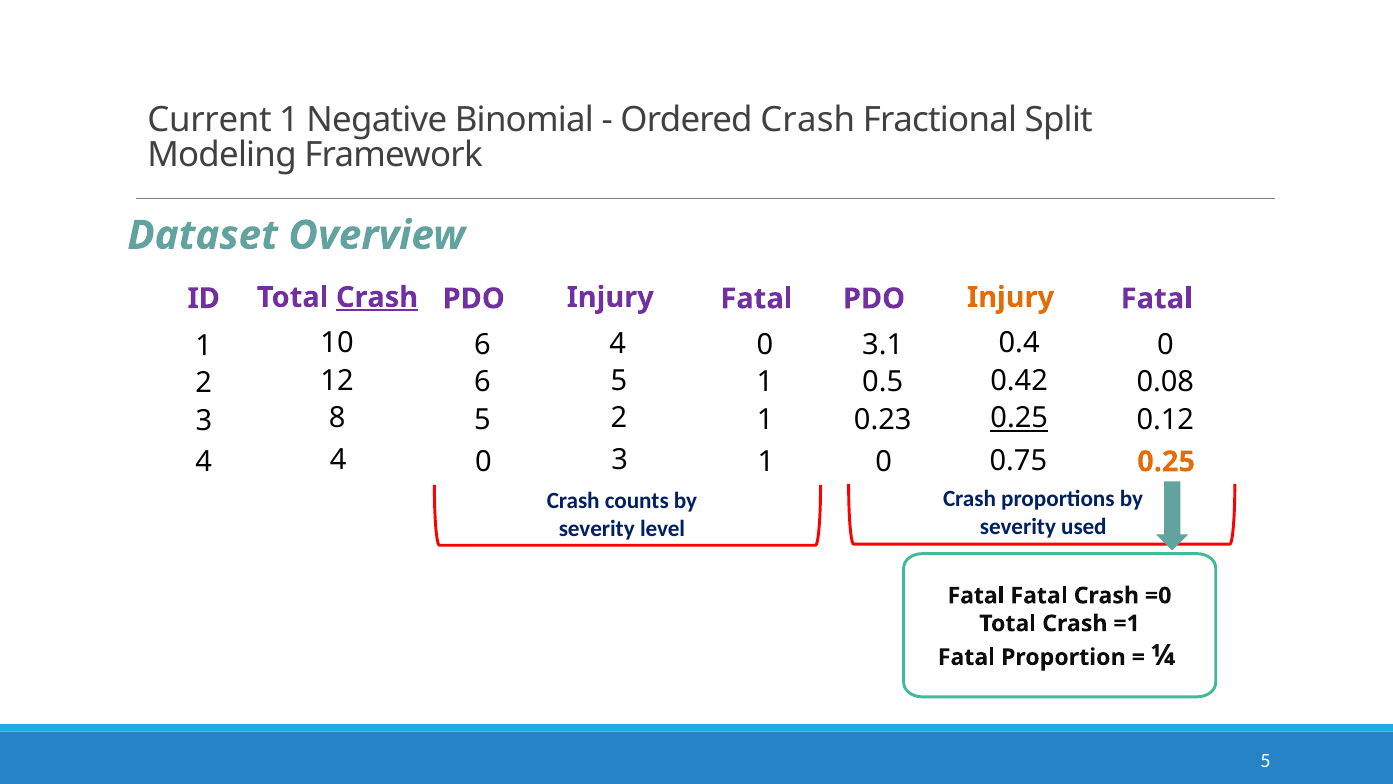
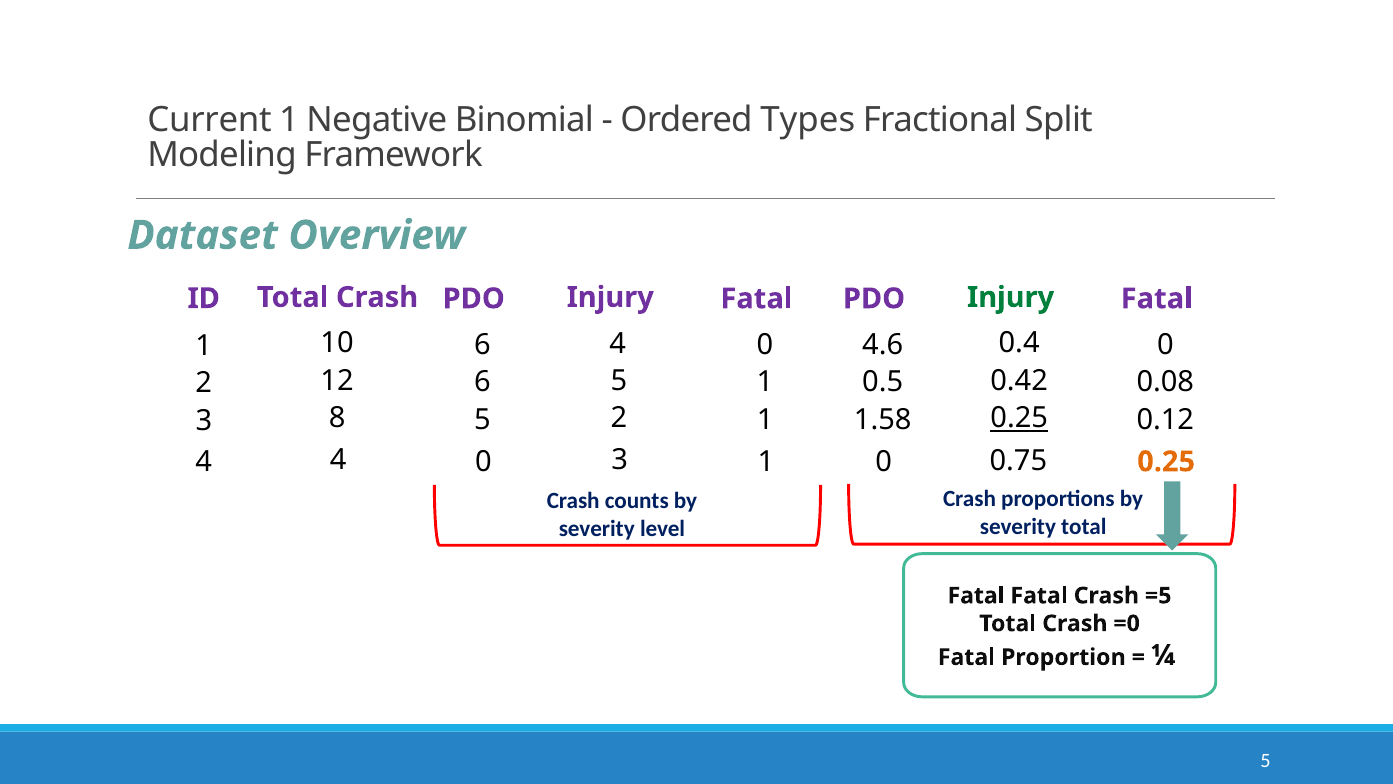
Ordered Crash: Crash -> Types (808, 120)
Crash underline: present -> none (377, 297)
Injury colour: orange -> green (1011, 297)
3.1: 3.1 -> 4.6 (883, 344)
0.23: 0.23 -> 1.58 (883, 420)
severity used: used -> total (1084, 527)
=0: =0 -> =5 (1158, 595)
=1: =1 -> =0 (1127, 623)
